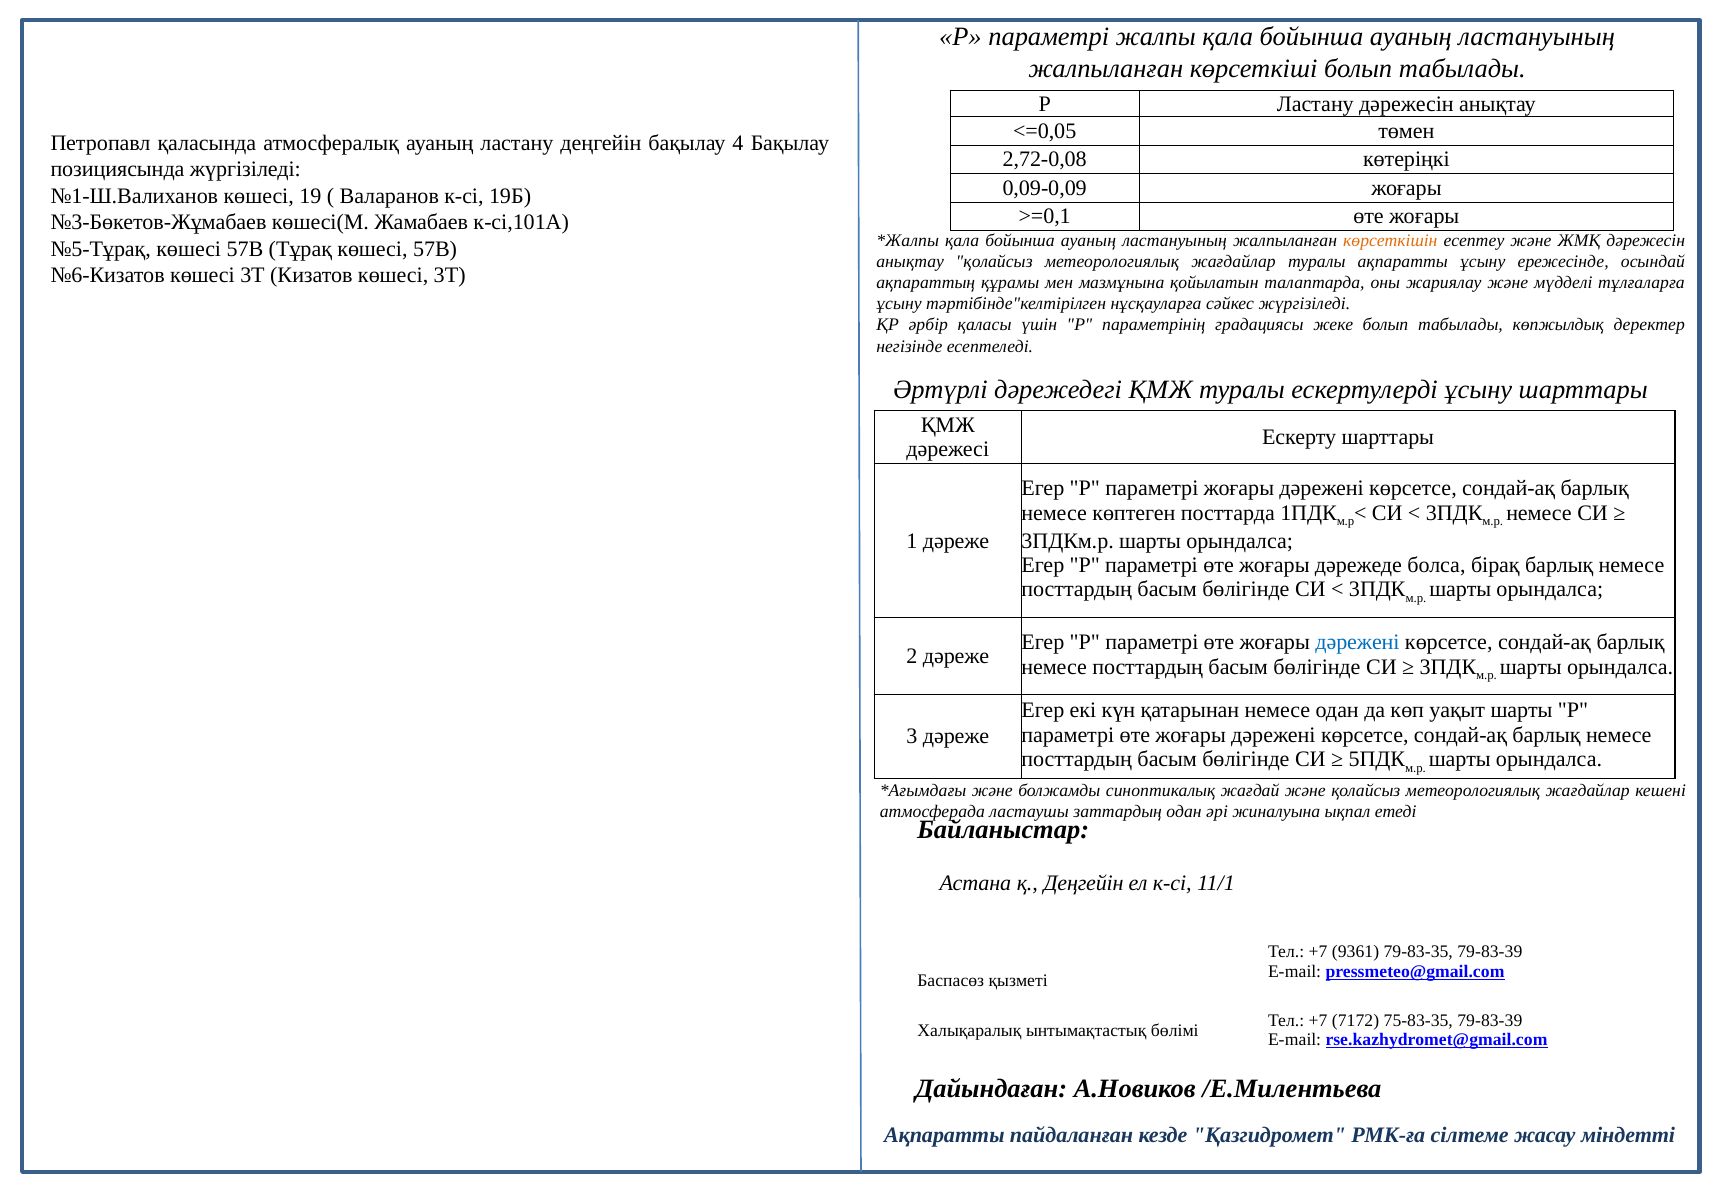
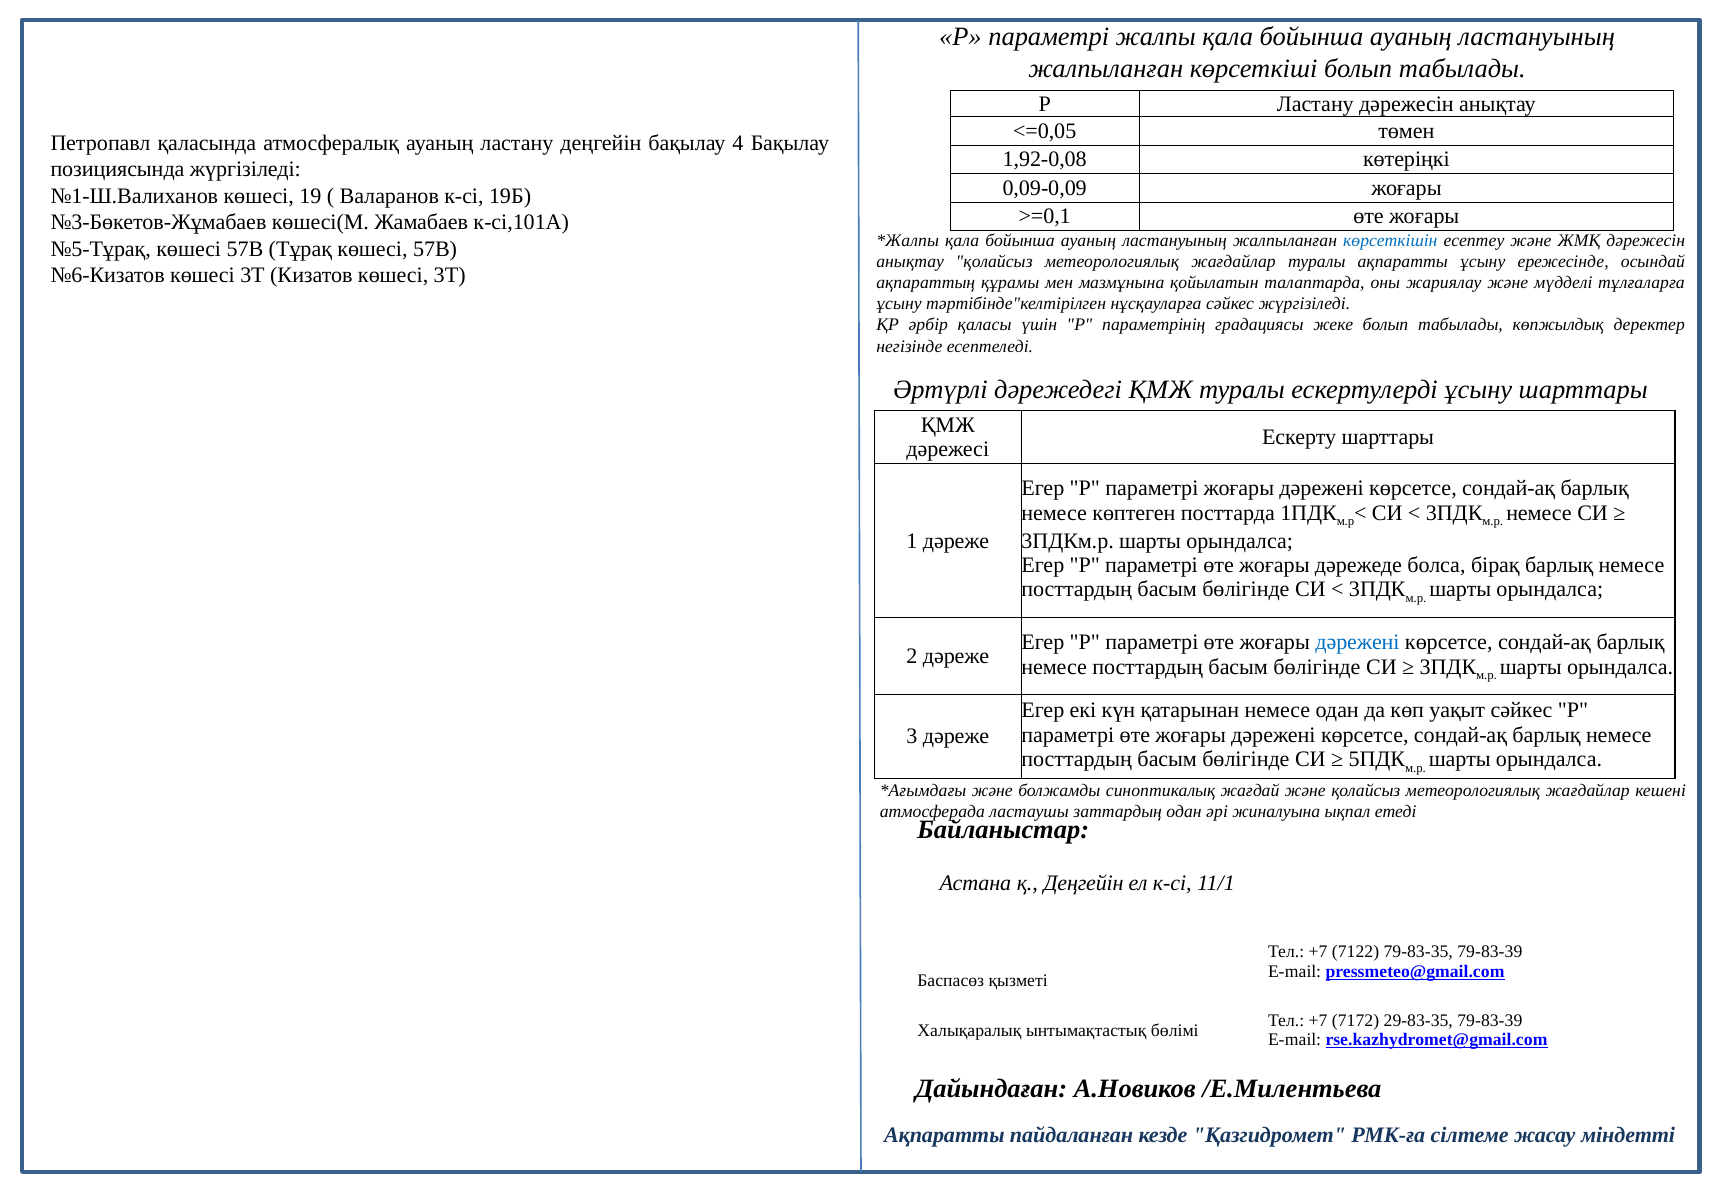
2,72-0,08: 2,72-0,08 -> 1,92-0,08 (1045, 159)
көрсеткішін colour: orange -> blue (1390, 241)
уақыт шарты: шарты -> сәйкес (1521, 711)
9361: 9361 -> 7122 (1356, 952)
75-83-35: 75-83-35 -> 29-83-35 (1418, 1021)
